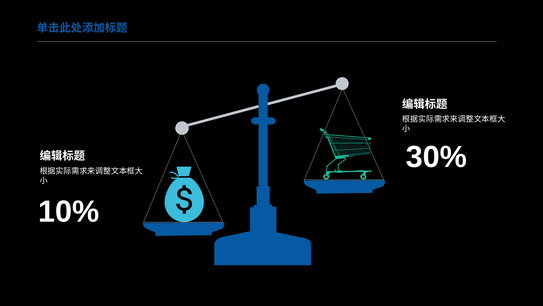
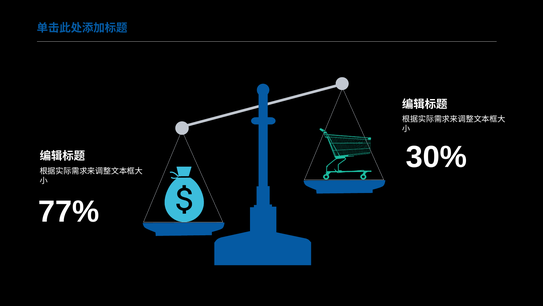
10%: 10% -> 77% (69, 211)
